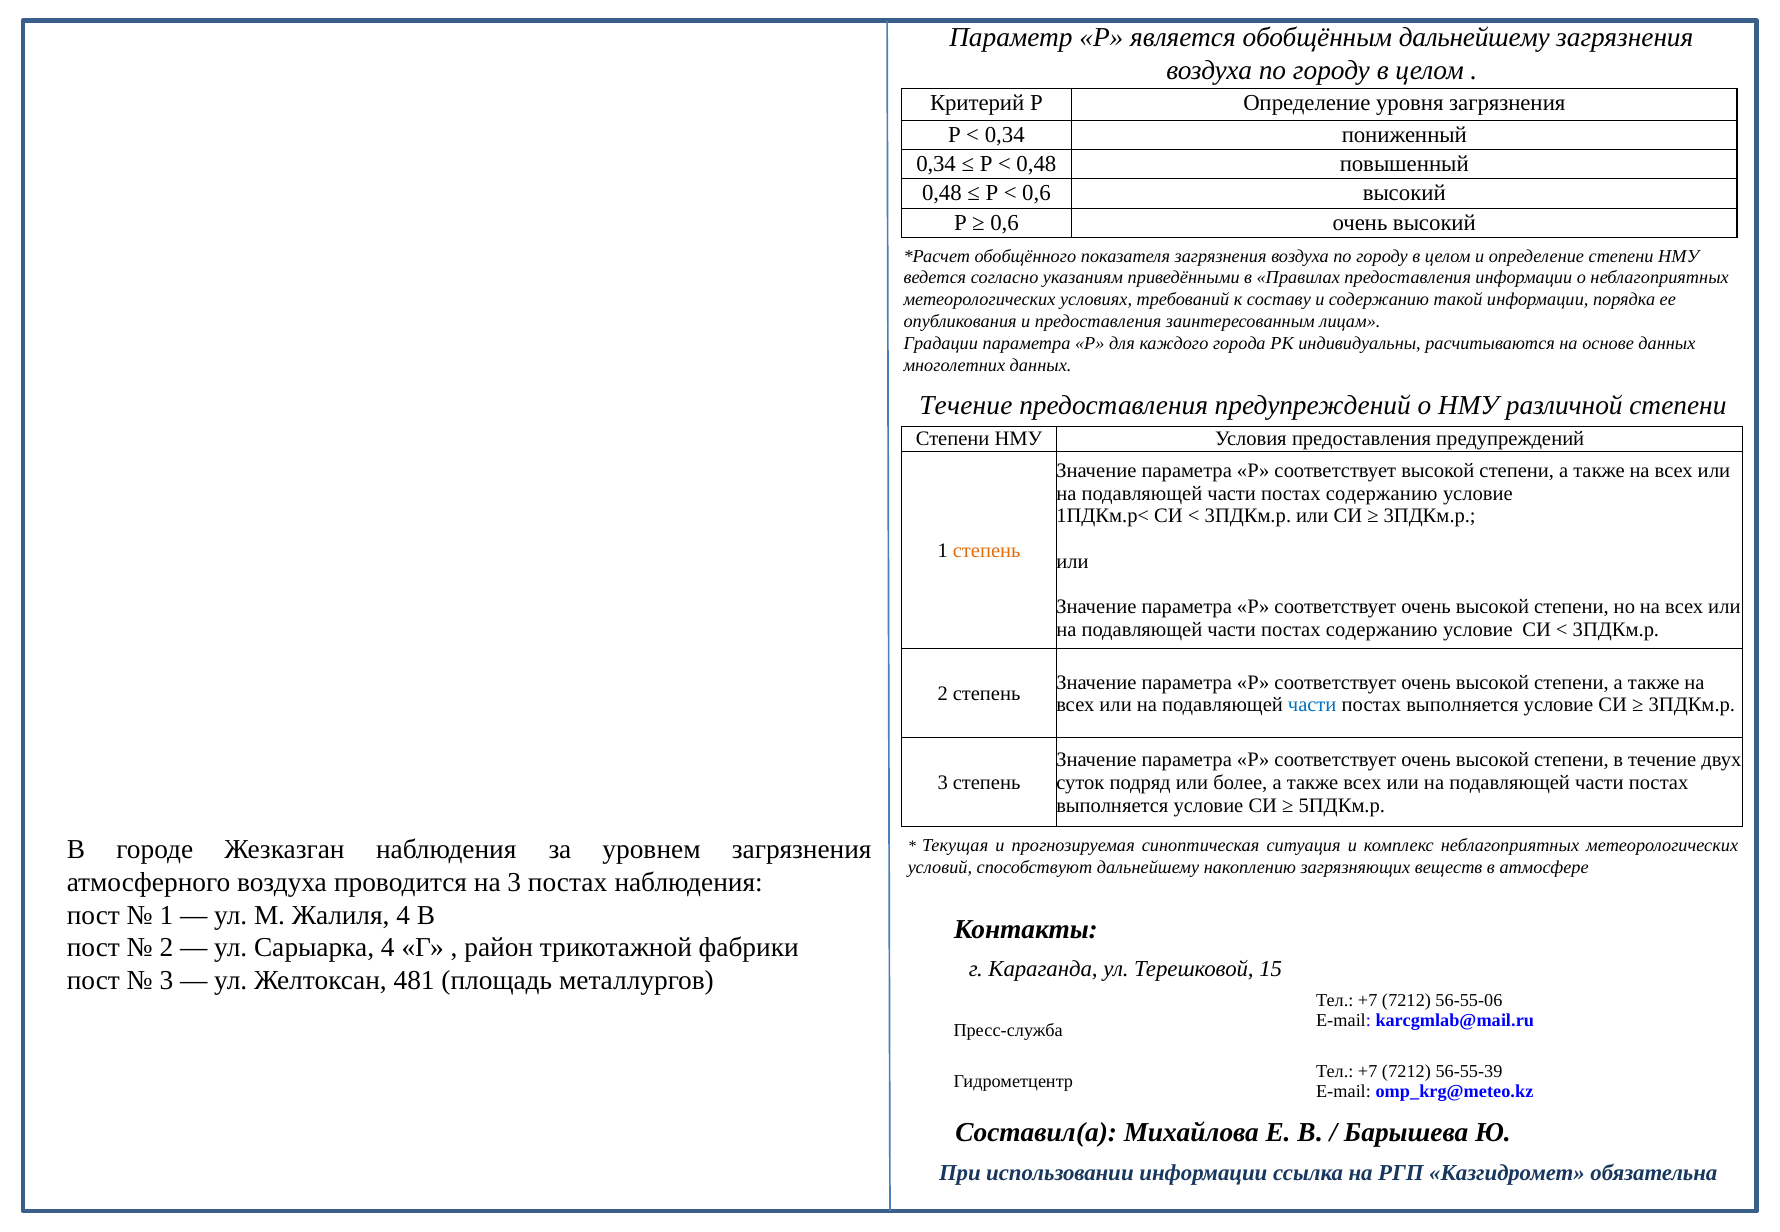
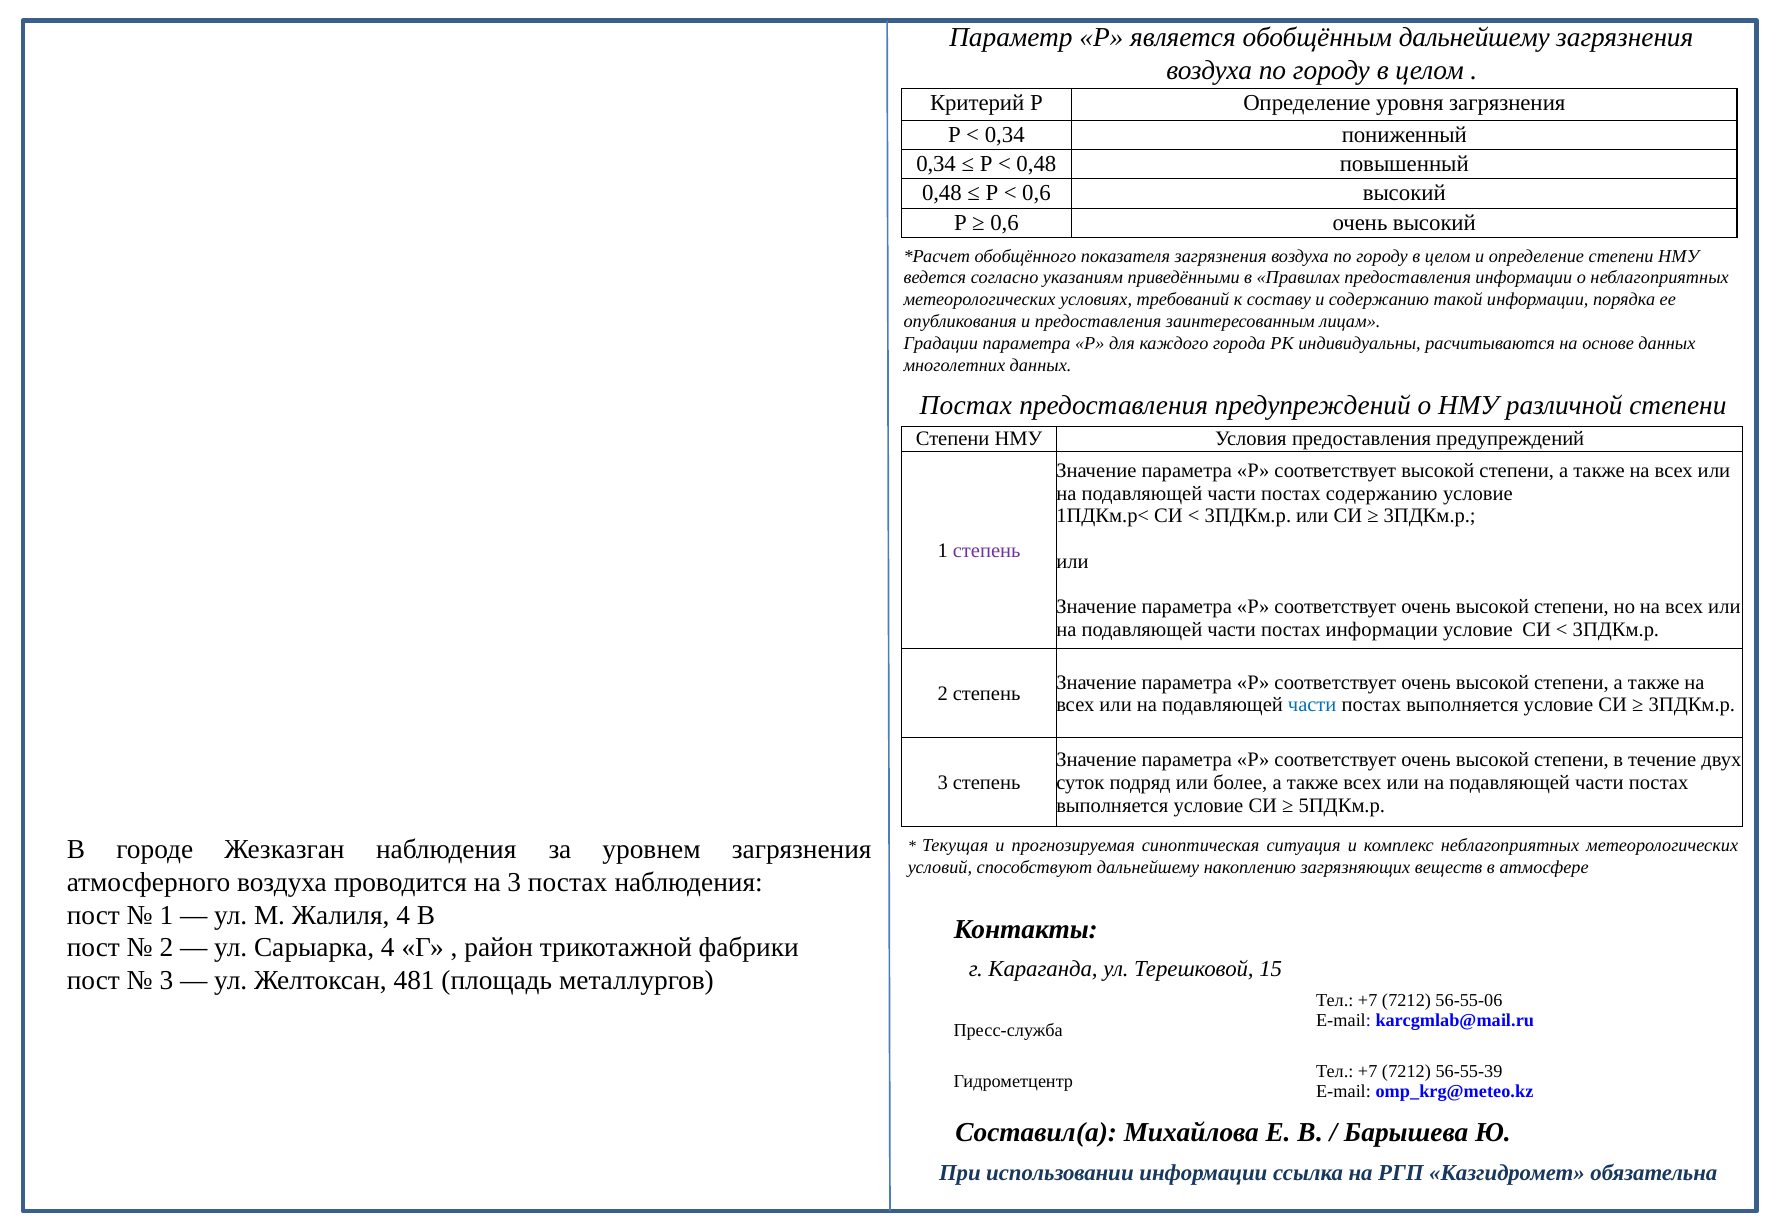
Течение: Течение -> Постах (966, 405)
степень colour: orange -> purple (987, 550)
содержанию: содержанию -> информации (1382, 630)
